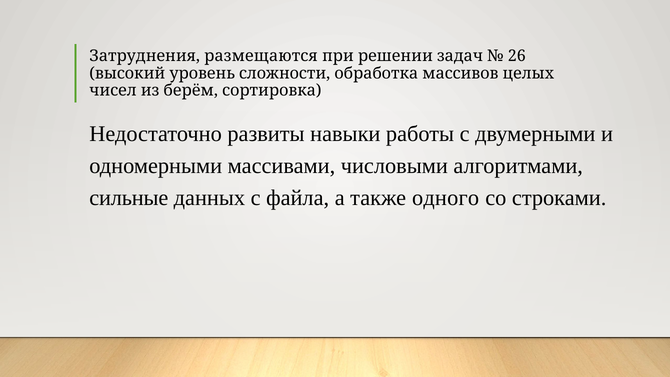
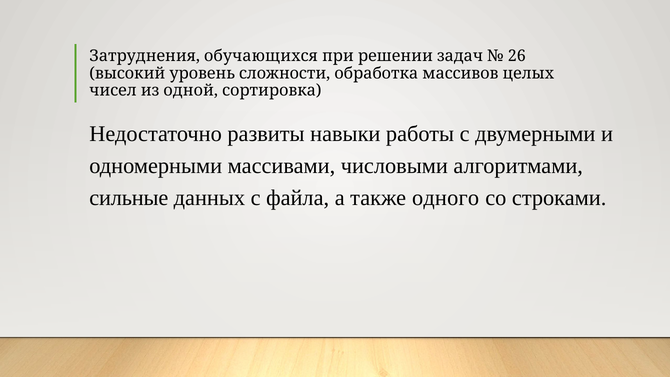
размещаются: размещаются -> обучающихся (261, 56)
берём: берём -> одной (191, 91)
